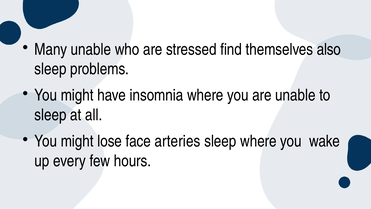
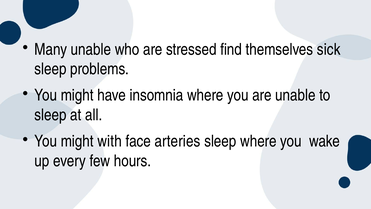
also: also -> sick (329, 49)
lose: lose -> with (110, 141)
